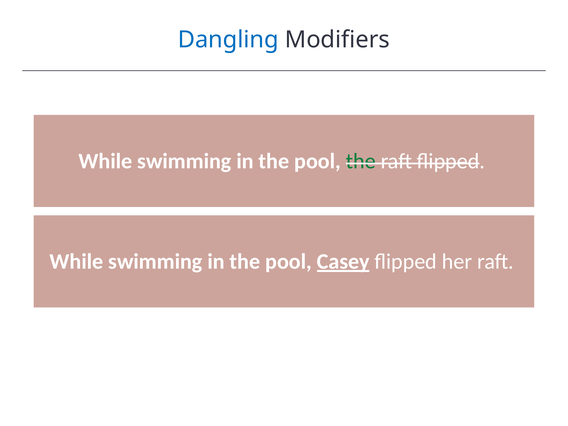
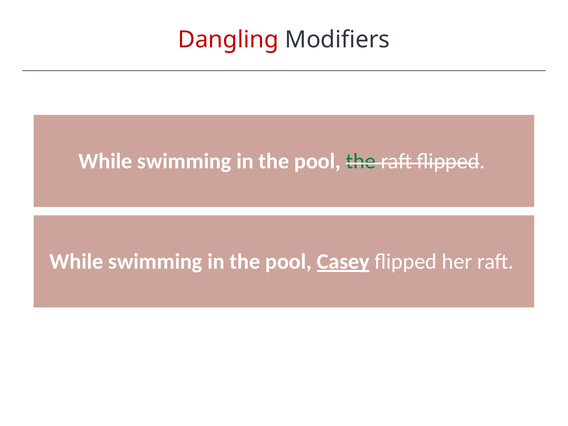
Dangling colour: blue -> red (228, 40)
